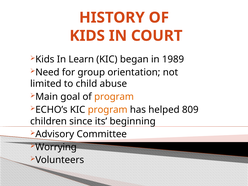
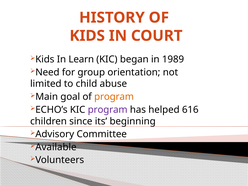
program colour: orange -> purple (108, 110)
809: 809 -> 616 (190, 110)
Worrying: Worrying -> Available (56, 147)
